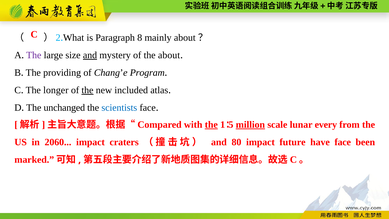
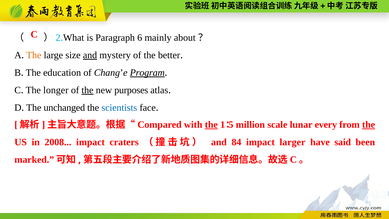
8: 8 -> 6 (140, 38)
The colour: purple -> orange (34, 55)
the about: about -> better (169, 55)
providing: providing -> education (62, 73)
Program underline: none -> present (147, 73)
included: included -> purposes (131, 90)
million underline: present -> none (250, 125)
the underline: none -> present (369, 125)
2060: 2060 -> 2008 (58, 142)
80: 80 -> 84 (236, 142)
future: future -> larger (292, 142)
have face: face -> said (343, 142)
